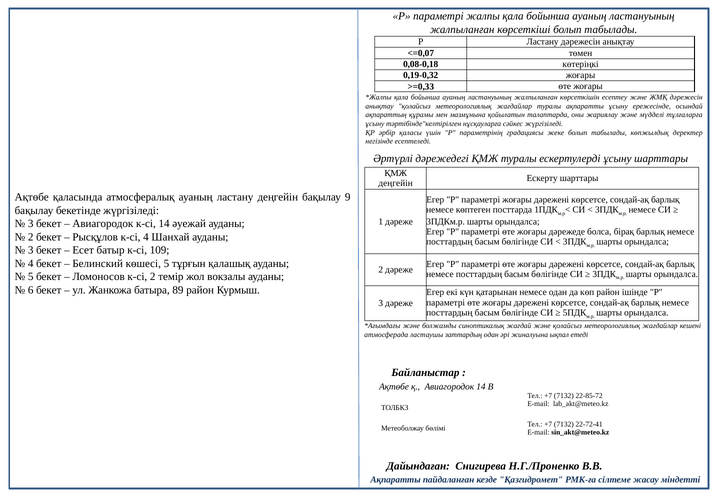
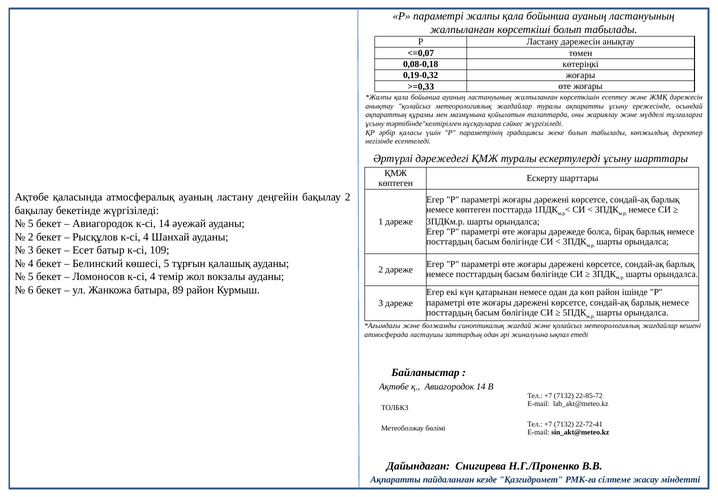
деңгейін: деңгейін -> көптеген (396, 183)
бақылау 9: 9 -> 2 (348, 197)
3: 3 -> 5 (31, 224)
Ломоносов к-сі 2: 2 -> 4 (153, 277)
